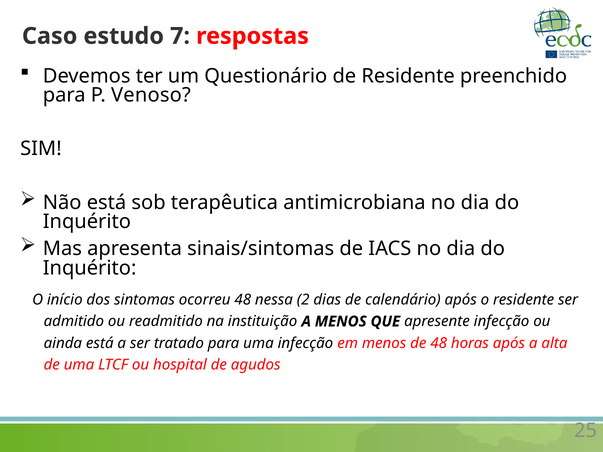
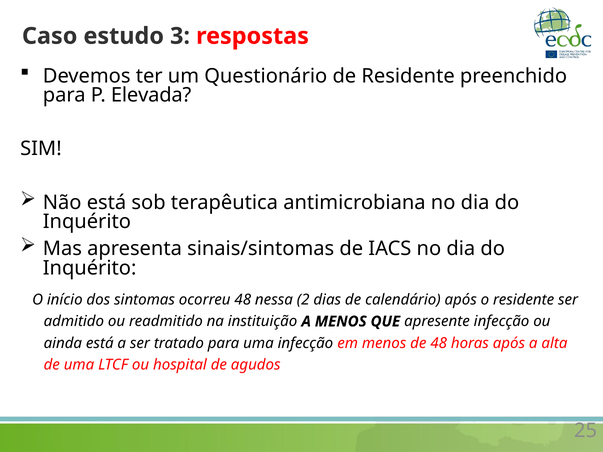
7: 7 -> 3 (180, 36)
Venoso: Venoso -> Elevada (151, 95)
